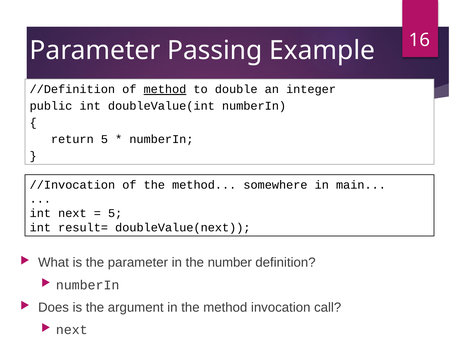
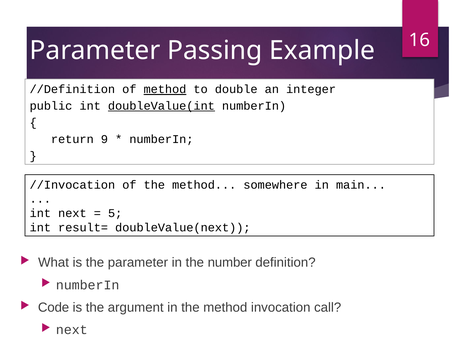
doubleValue(int underline: none -> present (161, 106)
return 5: 5 -> 9 (104, 139)
Does: Does -> Code (54, 308)
